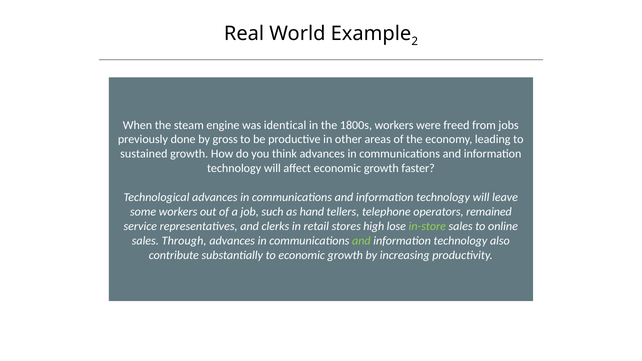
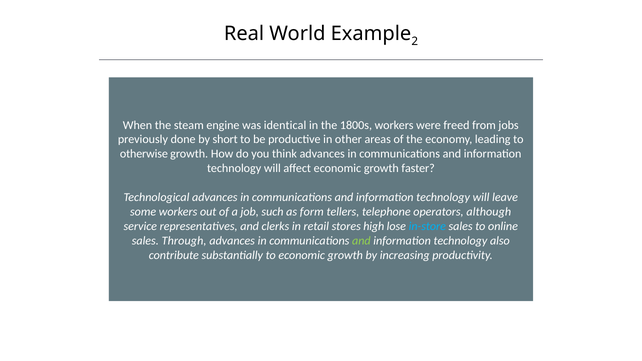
gross: gross -> short (225, 140)
sustained: sustained -> otherwise (144, 154)
hand: hand -> form (312, 212)
remained: remained -> although (489, 212)
in-store colour: light green -> light blue (427, 226)
